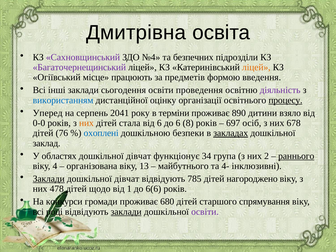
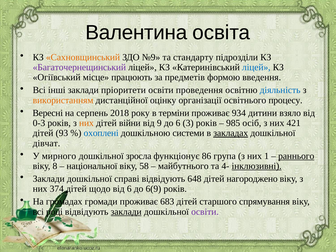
Дмитрівна: Дмитрівна -> Валентина (136, 33)
Сахновщинський colour: purple -> orange (83, 57)
№4: №4 -> №9 (151, 57)
безпечних: безпечних -> стандарту (193, 57)
ліцей colour: orange -> blue (256, 67)
сьогодення: сьогодення -> пріоритети (123, 90)
діяльність colour: purple -> blue (280, 90)
використанням colour: blue -> orange (63, 100)
процесу underline: present -> none (285, 100)
Уперед: Уперед -> Вересні (48, 113)
2041: 2041 -> 2018 (120, 113)
890: 890 -> 934 (239, 113)
0-0: 0-0 -> 0-3 (39, 123)
стала: стала -> війни (130, 123)
від 6: 6 -> 9 (159, 123)
8: 8 -> 3 (188, 123)
697: 697 -> 985 (233, 123)
678: 678 -> 421 (294, 123)
76: 76 -> 93 (62, 133)
безпеки: безпеки -> системи (188, 133)
заклад: заклад -> дівчат (46, 143)
областях: областях -> мирного (59, 156)
дівчат: дівчат -> зросла (139, 156)
34: 34 -> 86 (206, 156)
2: 2 -> 1 (267, 156)
4: 4 -> 8 (55, 166)
організована: організована -> національної (92, 166)
13: 13 -> 58 (144, 166)
інклюзивні underline: none -> present (257, 166)
Заклади underline: present -> none (49, 179)
дівчат: дівчат -> справі (127, 179)
785: 785 -> 648 (194, 179)
478: 478 -> 374 (57, 189)
від 1: 1 -> 6 (129, 189)
6(6: 6(6 -> 6(9 (153, 189)
конкурси: конкурси -> громадах (64, 202)
680: 680 -> 683 (167, 202)
